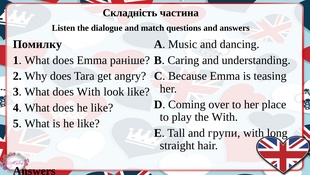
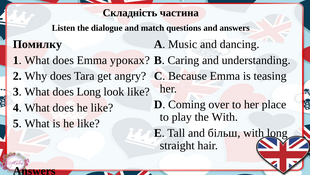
раніше: раніше -> уроках (130, 60)
does With: With -> Long (89, 92)
групи: групи -> більш (224, 132)
